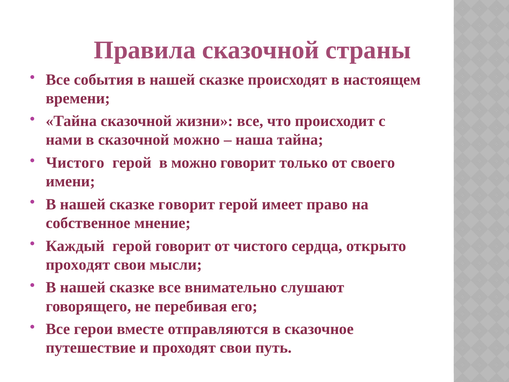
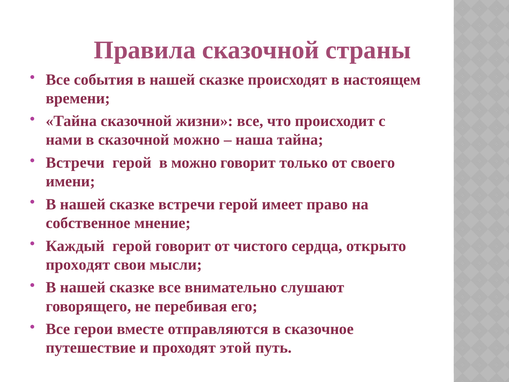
Чистого: Чистого -> Встречи (75, 163)
сказке говорит: говорит -> встречи (187, 204)
и проходят свои: свои -> этой (235, 348)
